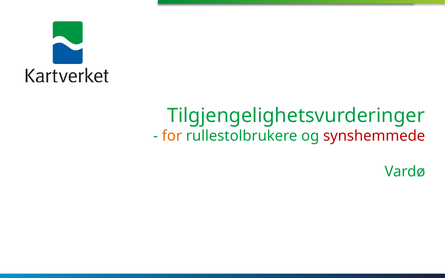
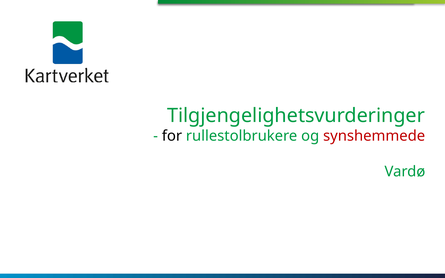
for colour: orange -> black (172, 136)
